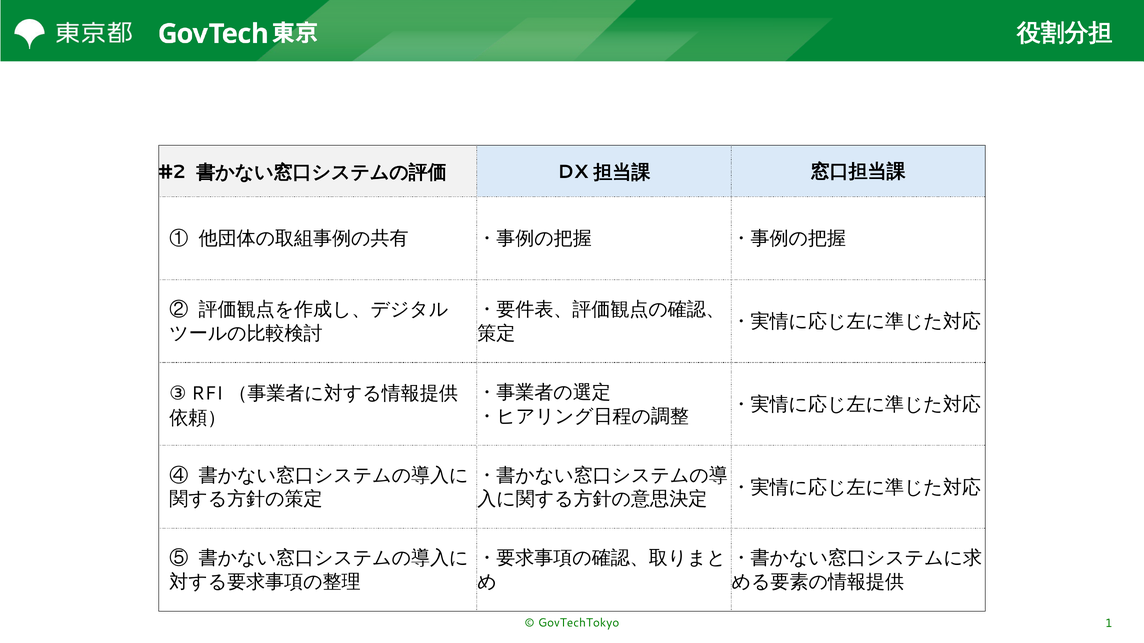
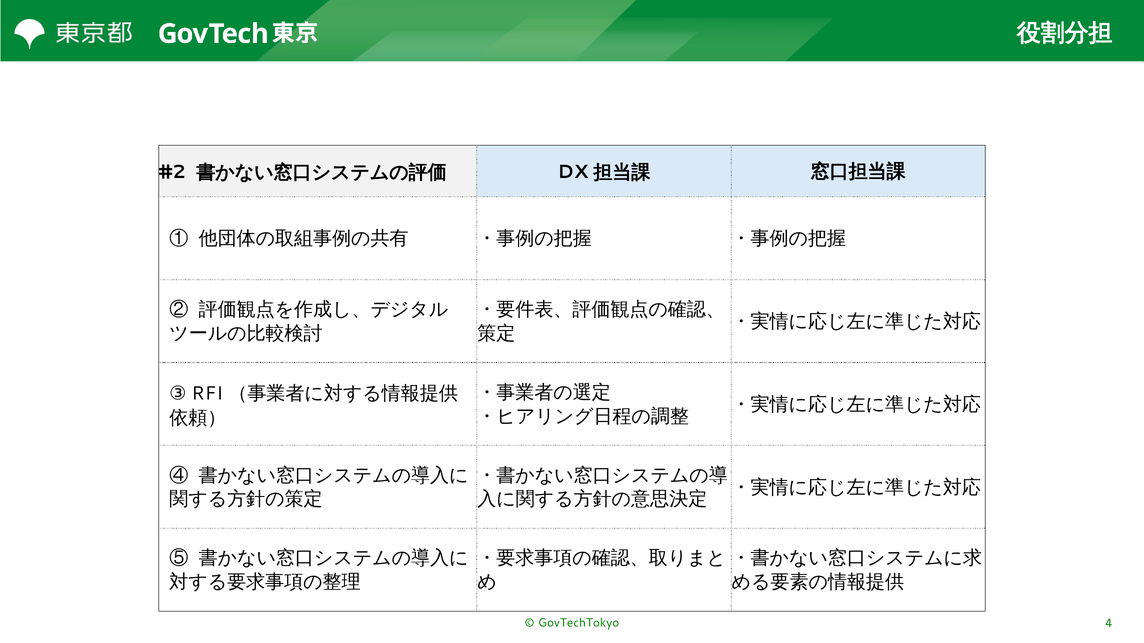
1: 1 -> 4 (1109, 624)
